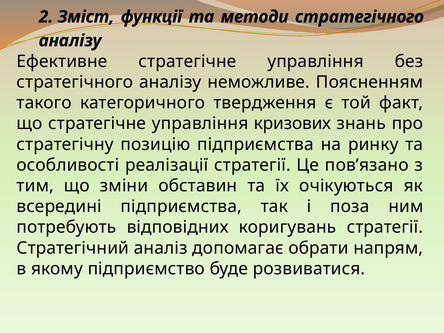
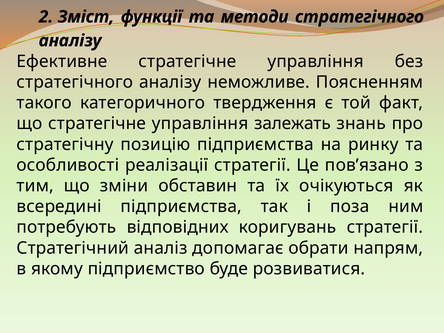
кризових: кризових -> залежать (293, 124)
